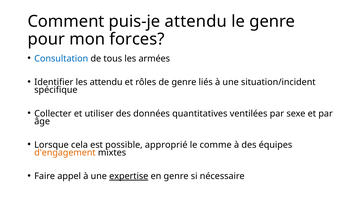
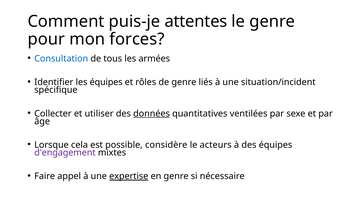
puis-je attendu: attendu -> attentes (196, 21)
les attendu: attendu -> équipes (106, 82)
données underline: none -> present (152, 114)
approprié: approprié -> considère (166, 145)
comme: comme -> acteurs (216, 145)
d'engagement colour: orange -> purple (65, 153)
